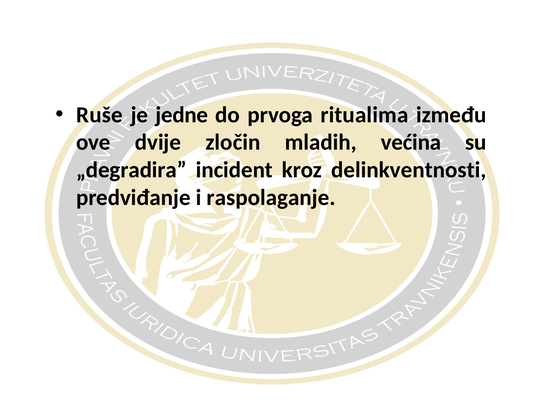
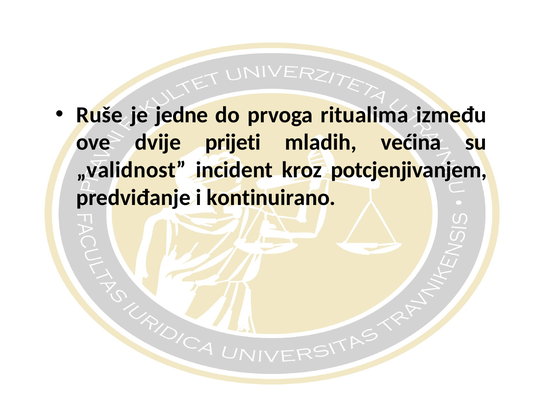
zločin: zločin -> prijeti (233, 142)
„degradira: „degradira -> „validnost (131, 170)
delinkventnosti: delinkventnosti -> potcjenjivanjem (409, 170)
raspolaganje: raspolaganje -> kontinuirano (271, 197)
